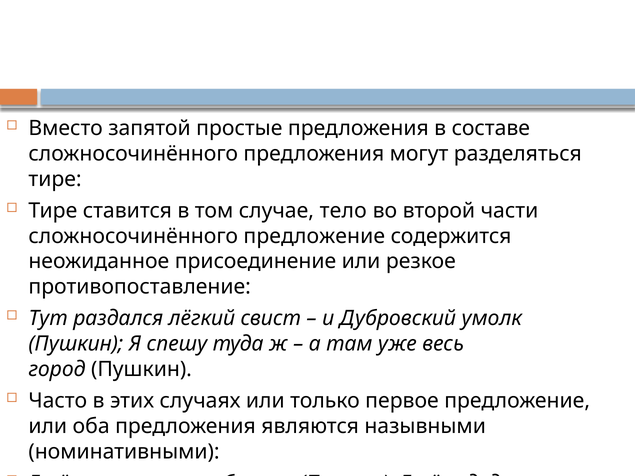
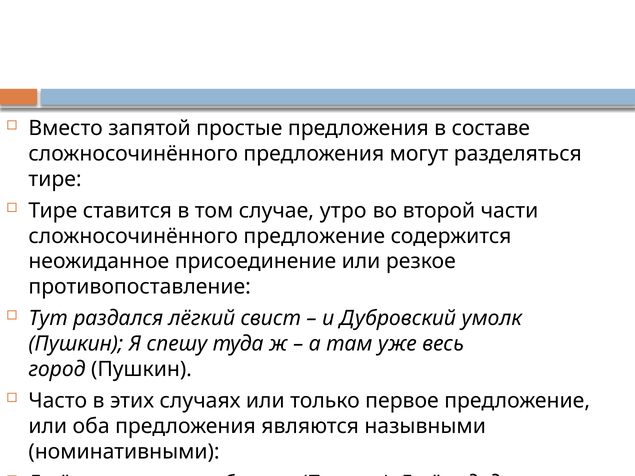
тело: тело -> утро (343, 211)
